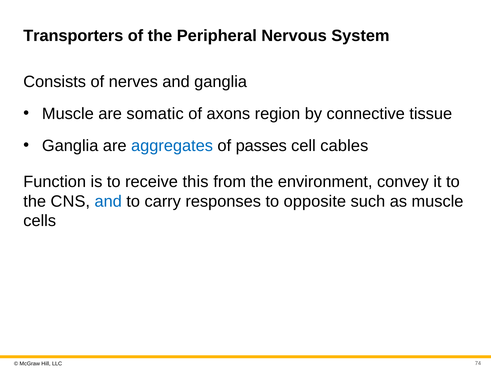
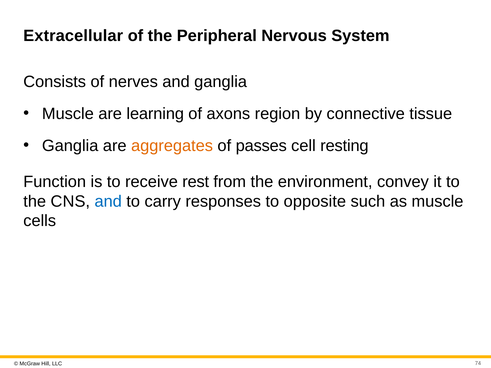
Transporters: Transporters -> Extracellular (73, 36)
somatic: somatic -> learning (155, 114)
aggregates colour: blue -> orange (172, 146)
cables: cables -> resting (344, 146)
this: this -> rest (196, 182)
